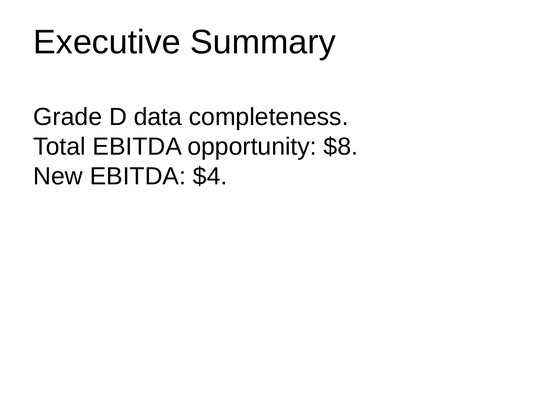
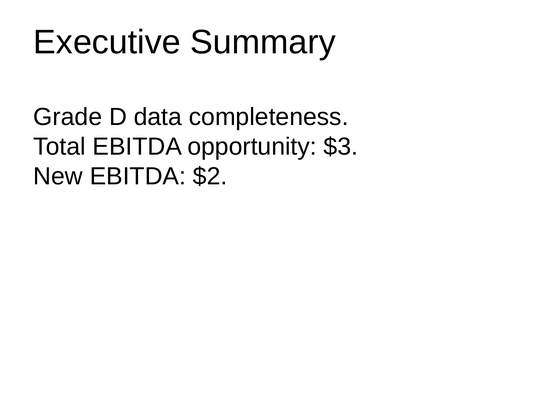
$8: $8 -> $3 (341, 147)
$4: $4 -> $2 (210, 176)
